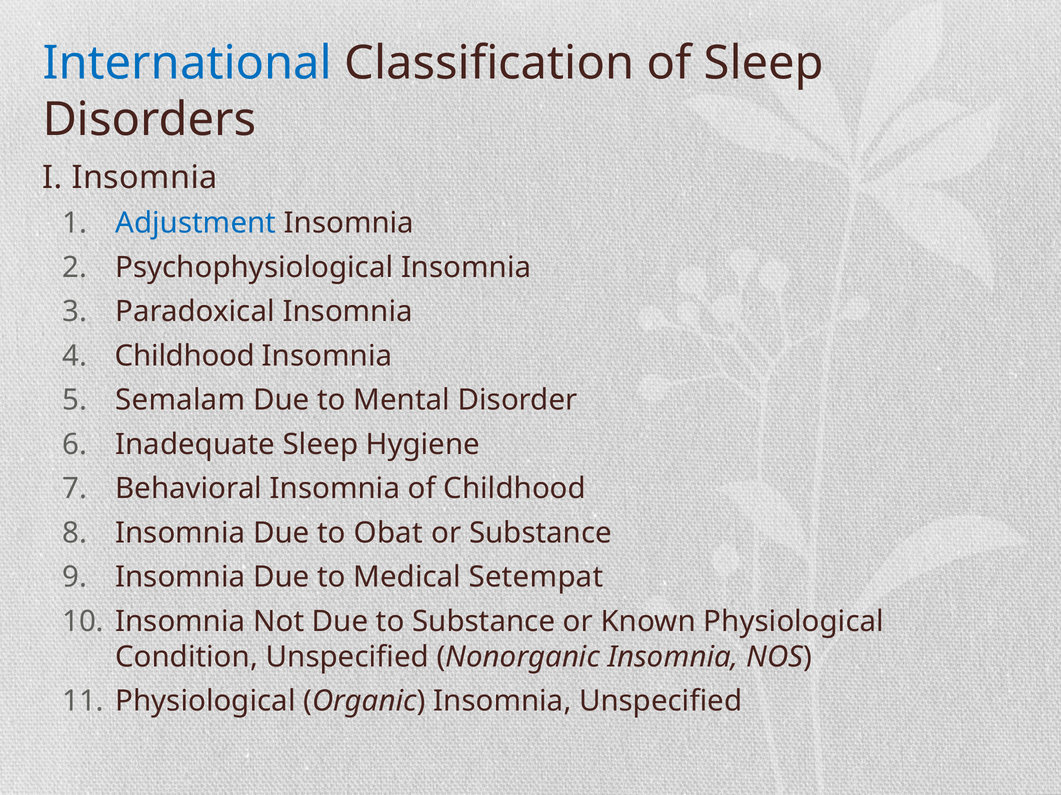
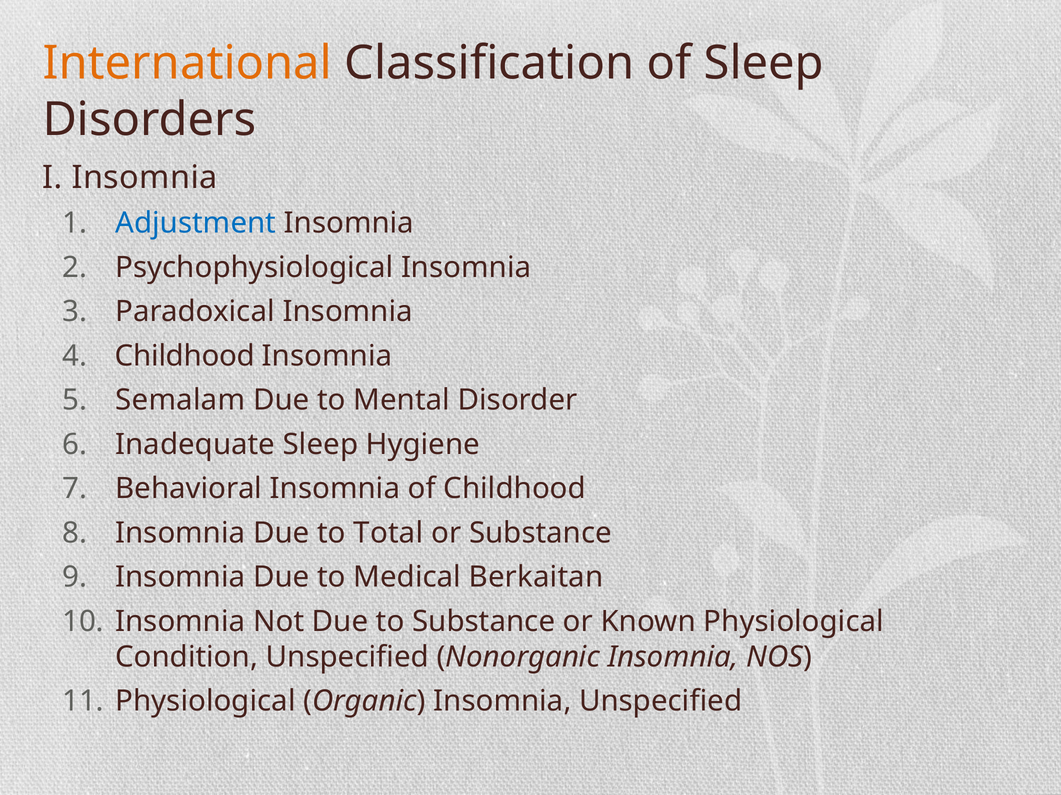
International colour: blue -> orange (187, 63)
Obat: Obat -> Total (388, 533)
Setempat: Setempat -> Berkaitan (536, 578)
